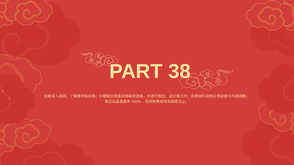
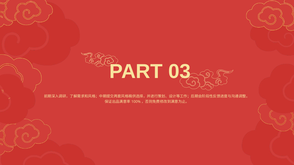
38: 38 -> 03 (180, 72)
